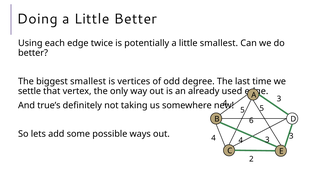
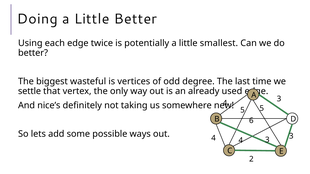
biggest smallest: smallest -> wasteful (88, 82)
true’s: true’s -> nice’s (49, 106)
